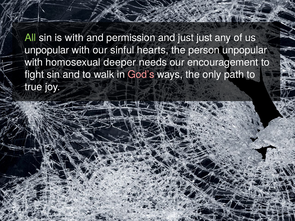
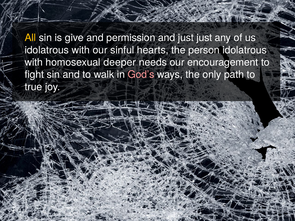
All colour: light green -> yellow (30, 38)
is with: with -> give (74, 38)
unpopular: unpopular -> idolatrous (47, 50)
person unpopular: unpopular -> idolatrous (245, 50)
